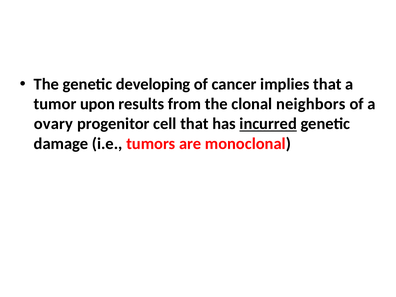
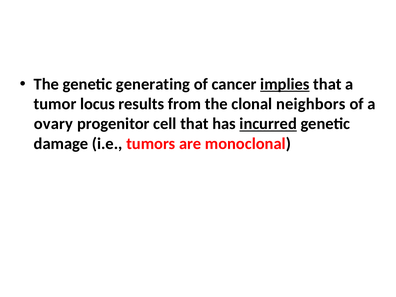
developing: developing -> generating (153, 84)
implies underline: none -> present (285, 84)
upon: upon -> locus (97, 104)
